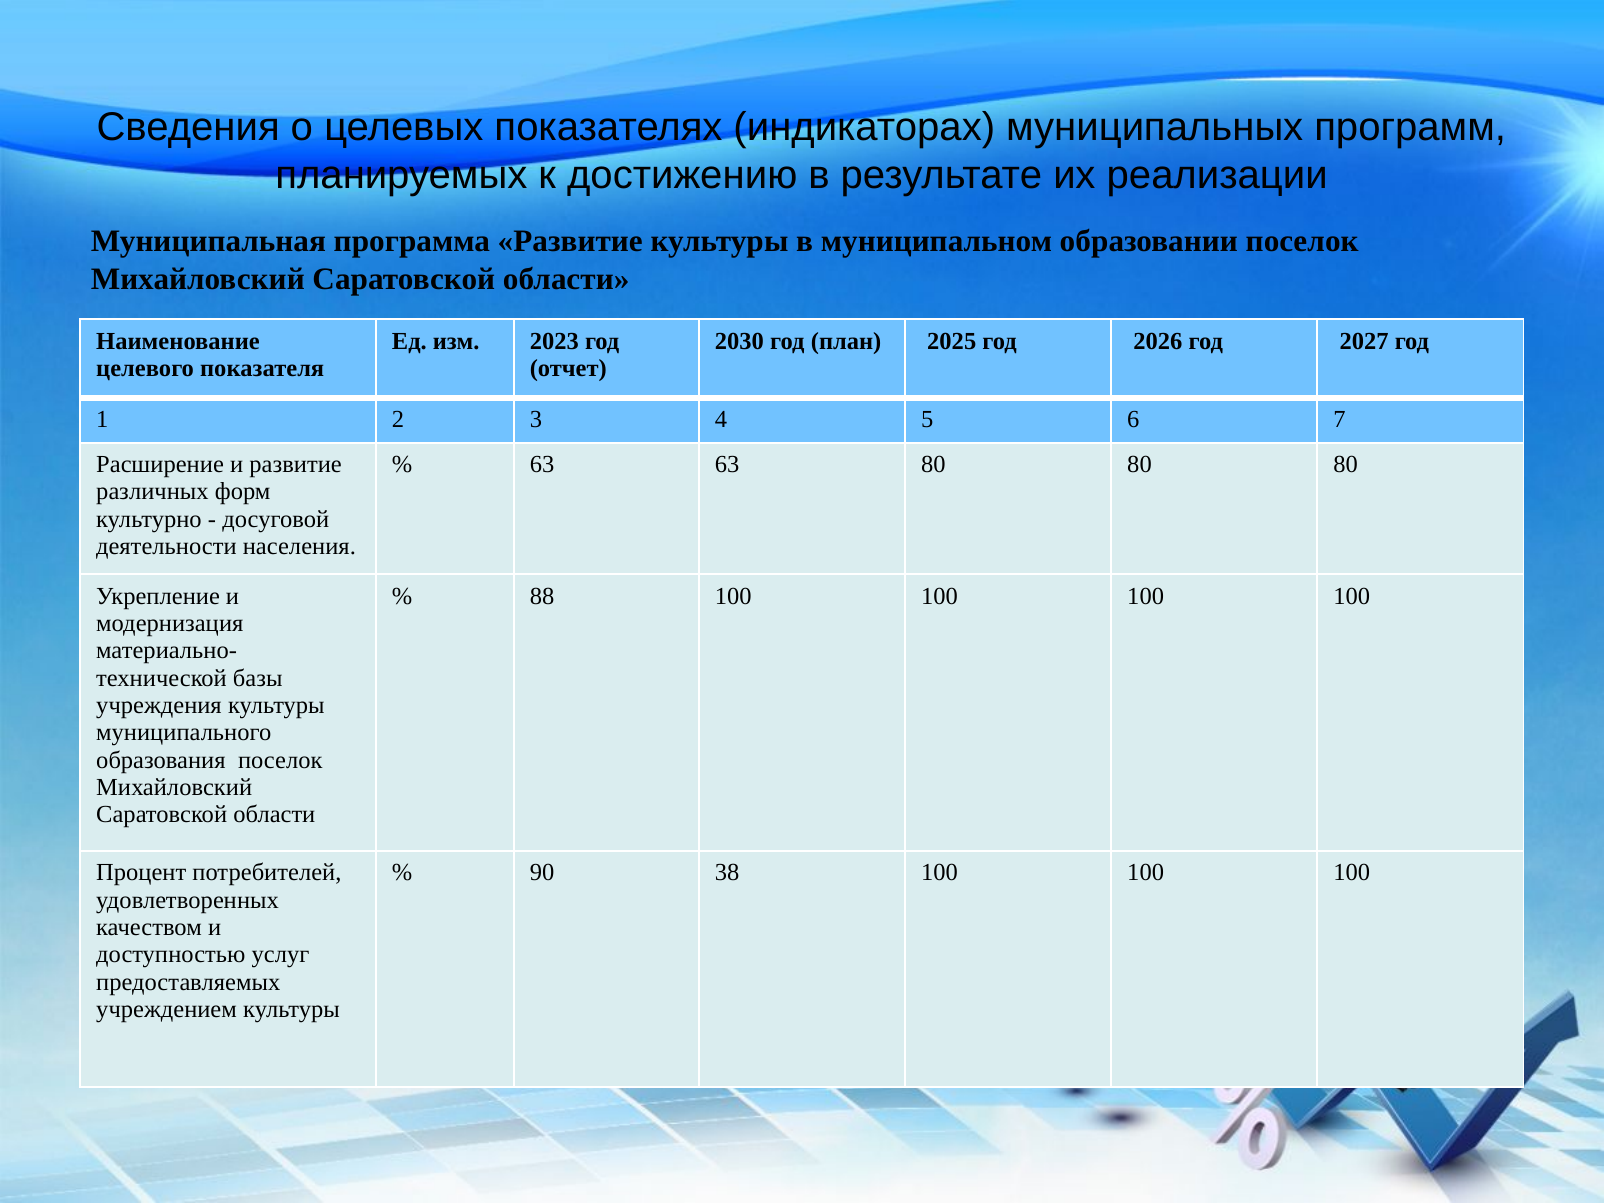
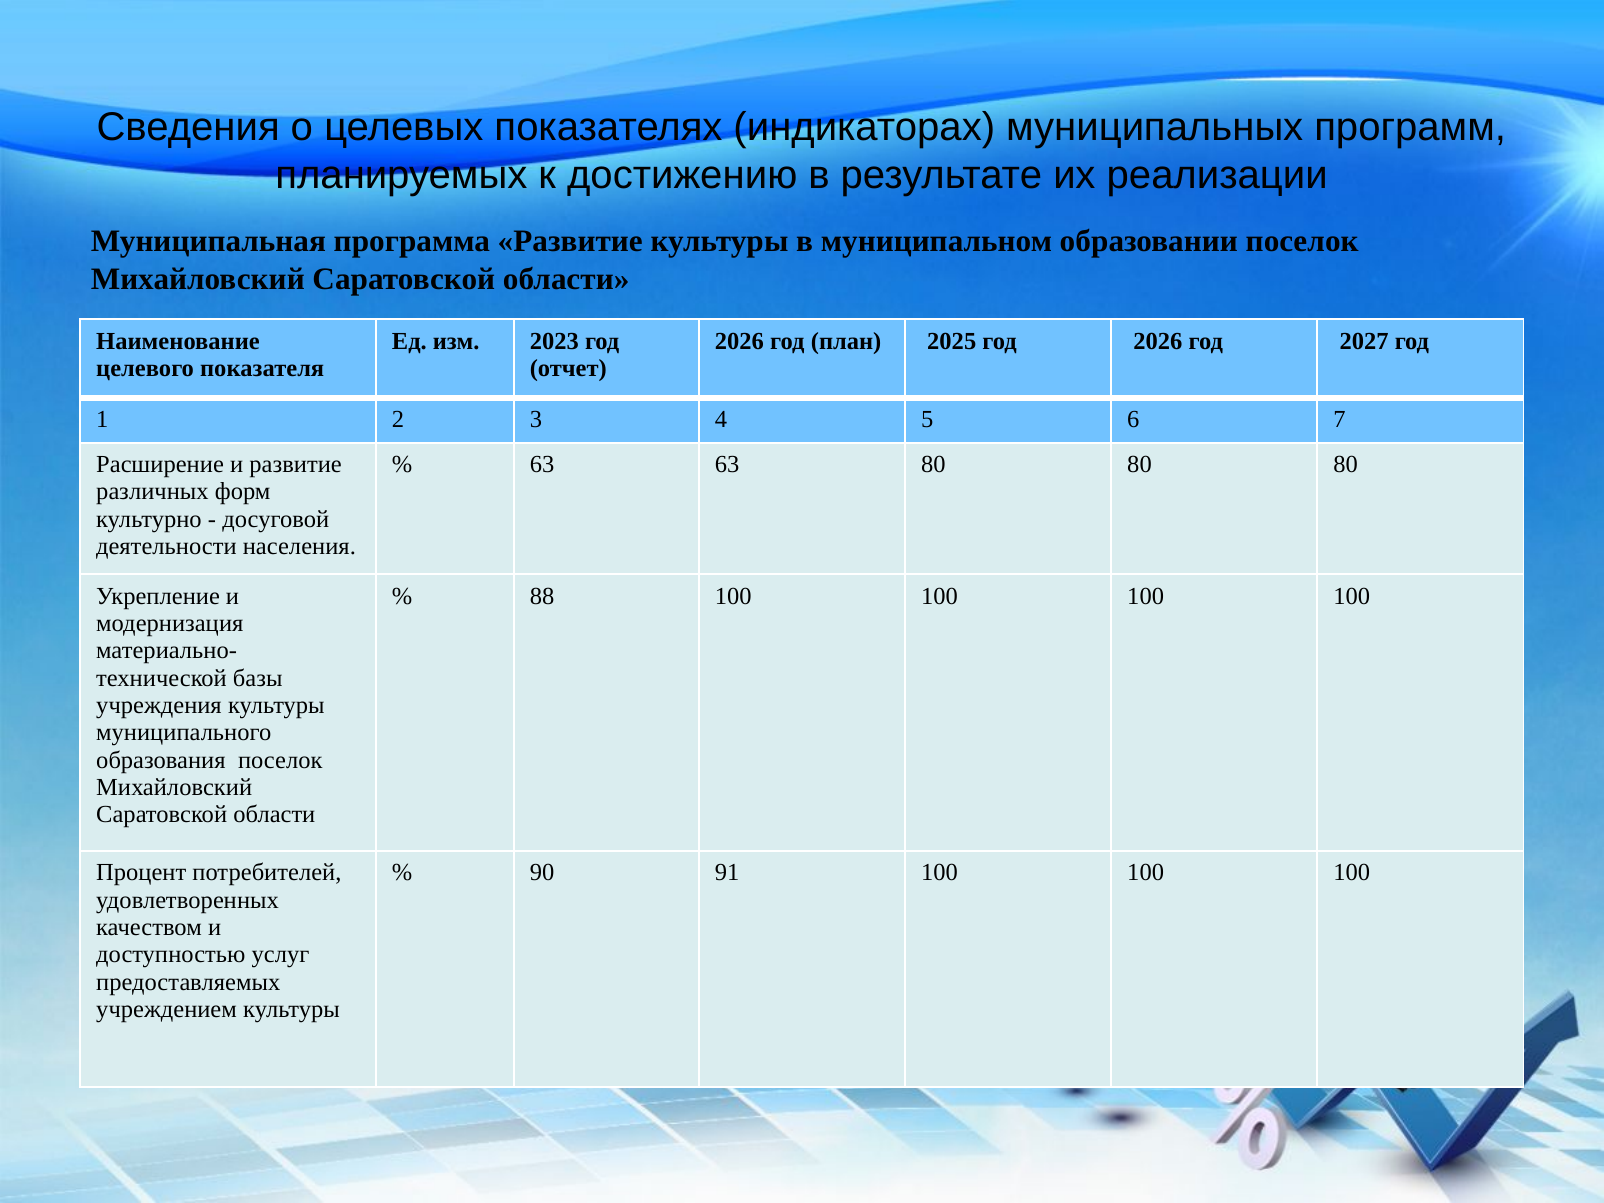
2030: 2030 -> 2026 (739, 341)
38: 38 -> 91 (727, 873)
